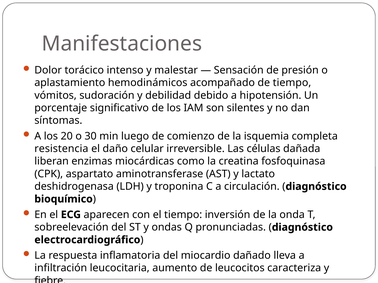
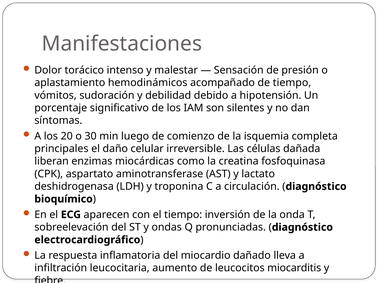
resistencia: resistencia -> principales (61, 149)
caracteriza: caracteriza -> miocarditis (294, 268)
